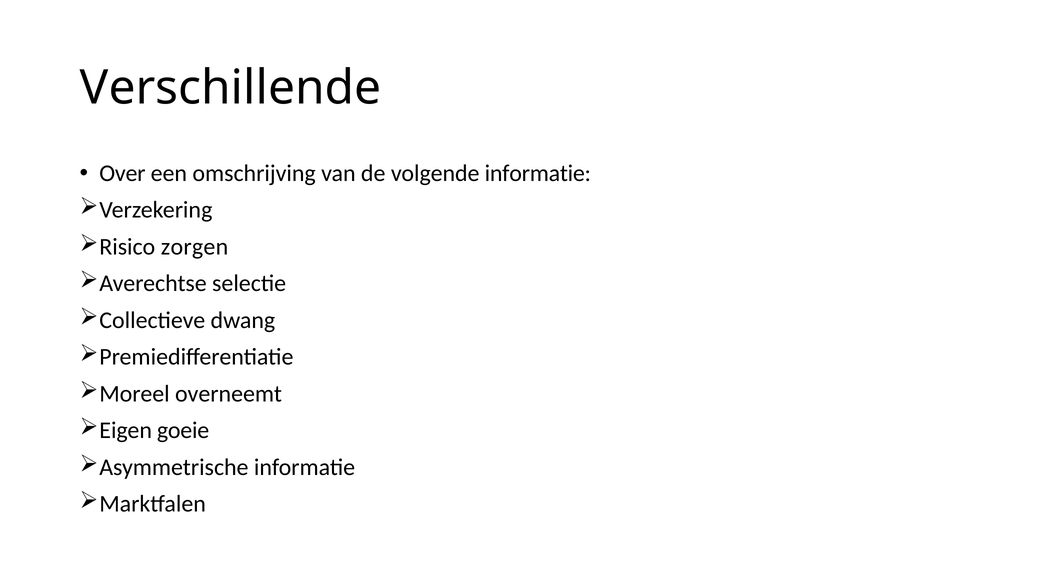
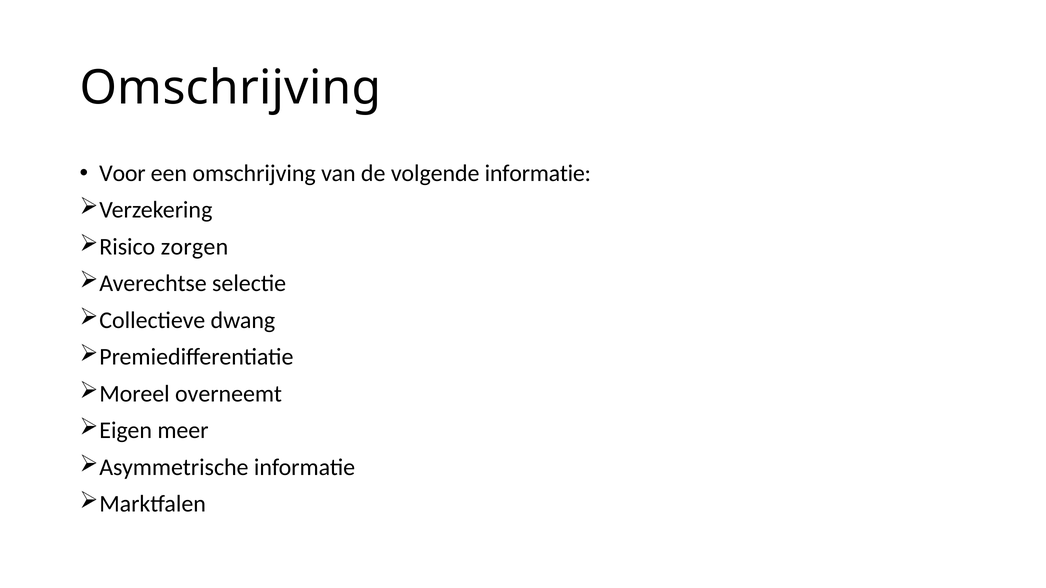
Verschillende: Verschillende -> Omschrijving (230, 88)
Over: Over -> Voor (122, 173)
goeie: goeie -> meer (183, 431)
